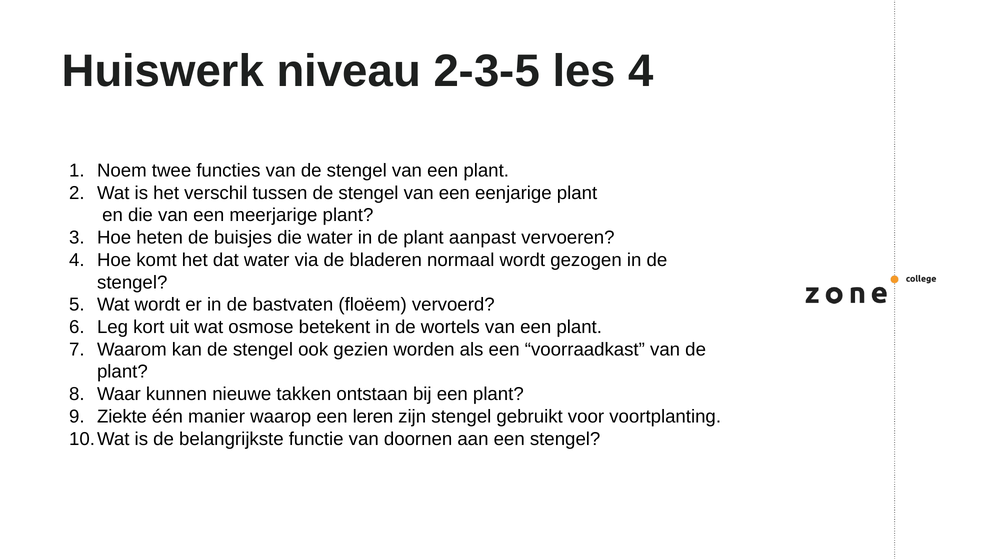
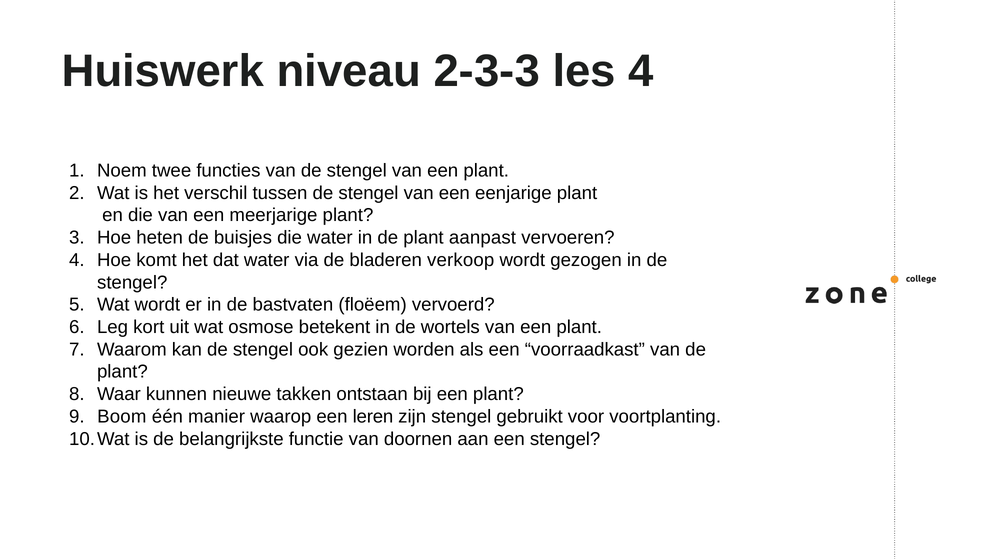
2-3-5: 2-3-5 -> 2-3-3 (487, 71)
normaal: normaal -> verkoop (461, 260)
Ziekte: Ziekte -> Boom (122, 417)
